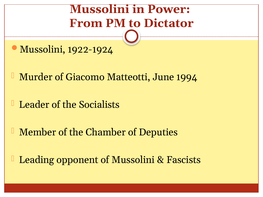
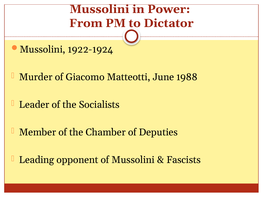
1994: 1994 -> 1988 (187, 77)
